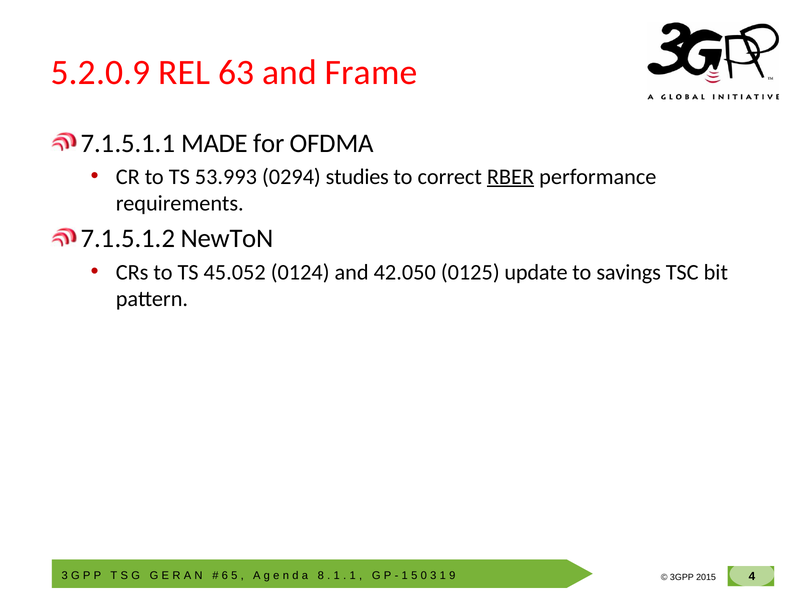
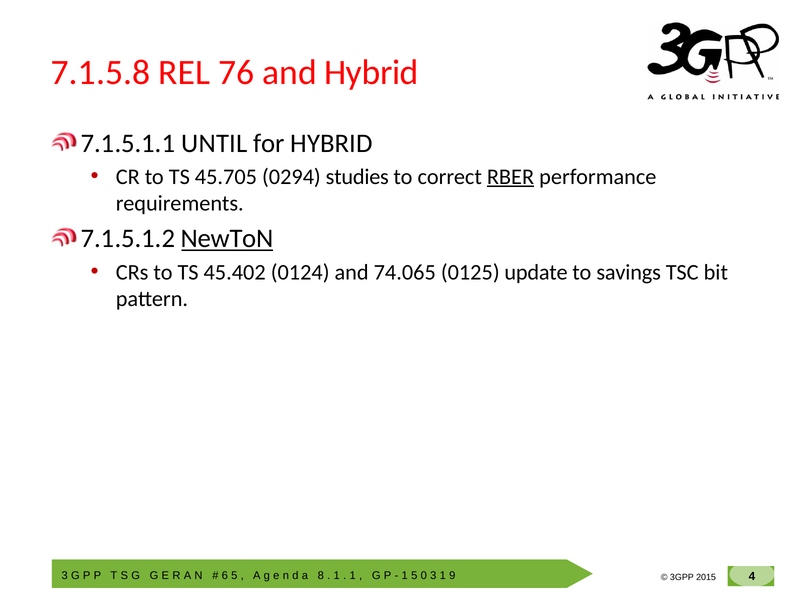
5.2.0.9: 5.2.0.9 -> 7.1.5.8 (101, 73)
63: 63 -> 76 (236, 73)
and Frame: Frame -> Hybrid (371, 73)
MADE: MADE -> UNTIL (214, 143)
for OFDMA: OFDMA -> HYBRID (332, 143)
53.993: 53.993 -> 45.705 (226, 177)
NewToN underline: none -> present (227, 238)
45.052: 45.052 -> 45.402 (235, 272)
42.050: 42.050 -> 74.065 (405, 272)
